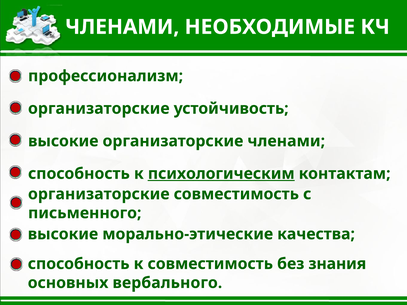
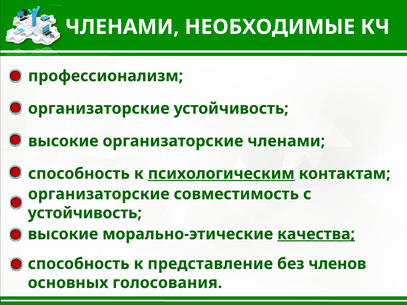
письменного: письменного -> устойчивость (85, 213)
качества underline: none -> present (316, 234)
к совместимость: совместимость -> представление (210, 264)
знания: знания -> членов (337, 264)
вербального: вербального -> голосования (167, 283)
